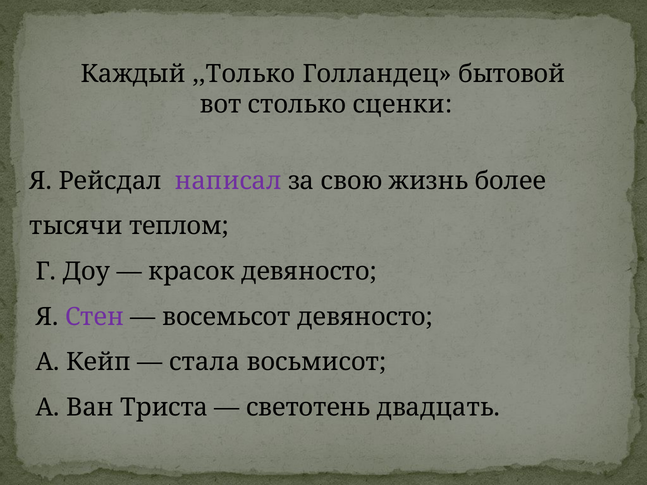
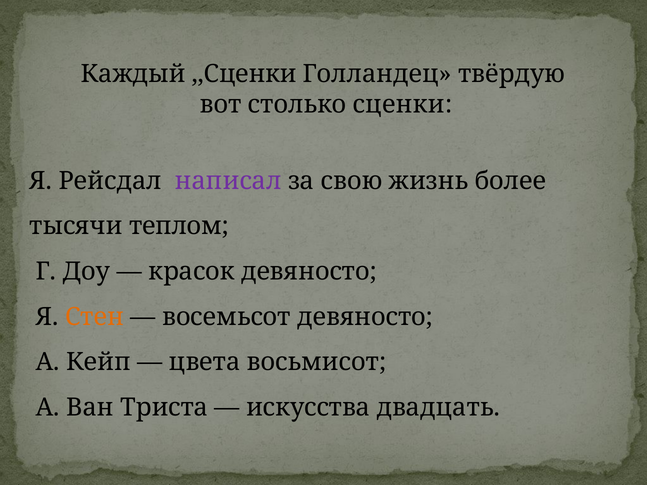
,,Только: ,,Только -> ,,Сценки (244, 74)
бытовой: бытовой -> твёрдую (512, 74)
Стен colour: purple -> orange (95, 317)
стала: стала -> цвета (205, 362)
светотень: светотень -> искусства (308, 408)
